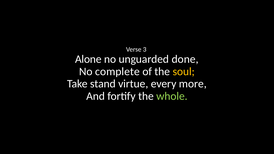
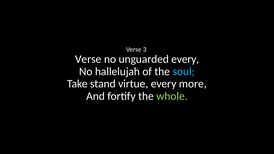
Alone: Alone -> Verse (88, 59)
unguarded done: done -> every (185, 59)
complete: complete -> hallelujah (117, 72)
soul colour: yellow -> light blue (184, 72)
